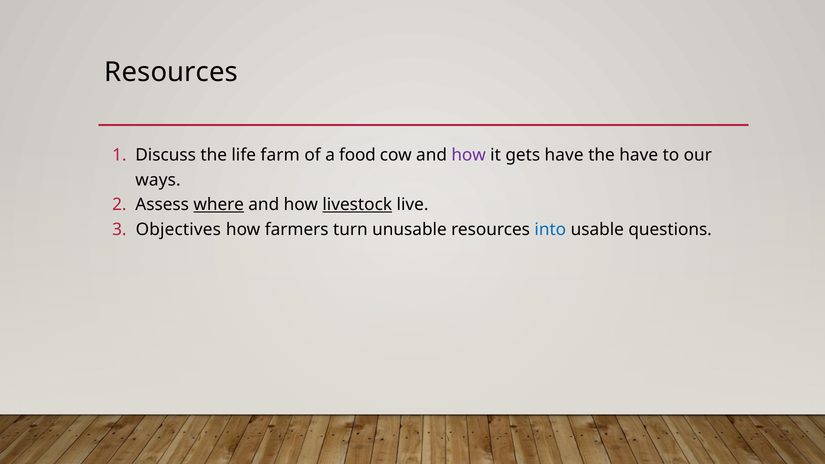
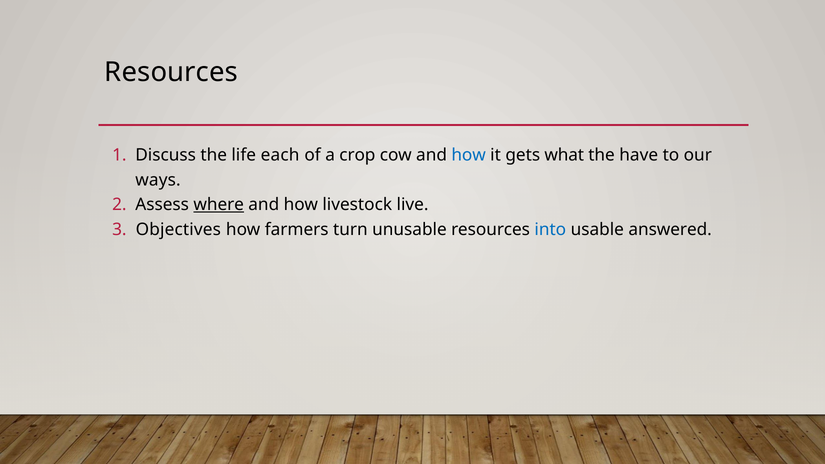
farm: farm -> each (280, 155)
food: food -> crop (357, 155)
how colour: purple -> blue (469, 155)
gets have: have -> what (564, 155)
livestock underline: present -> none (357, 205)
questions: questions -> answered (670, 229)
